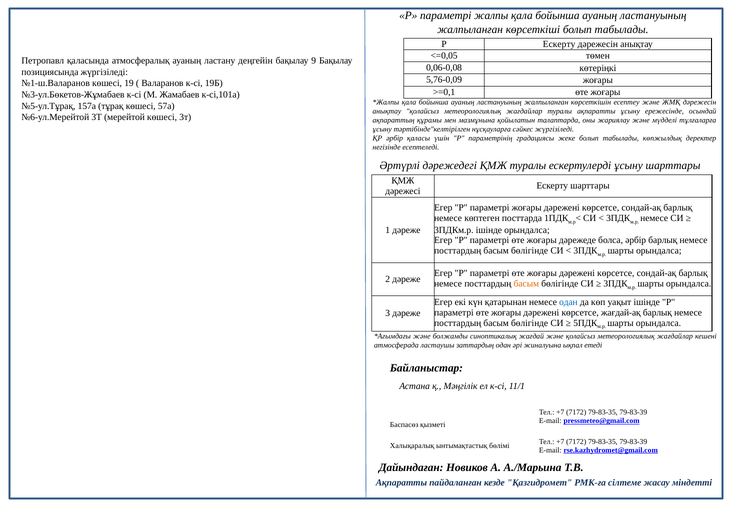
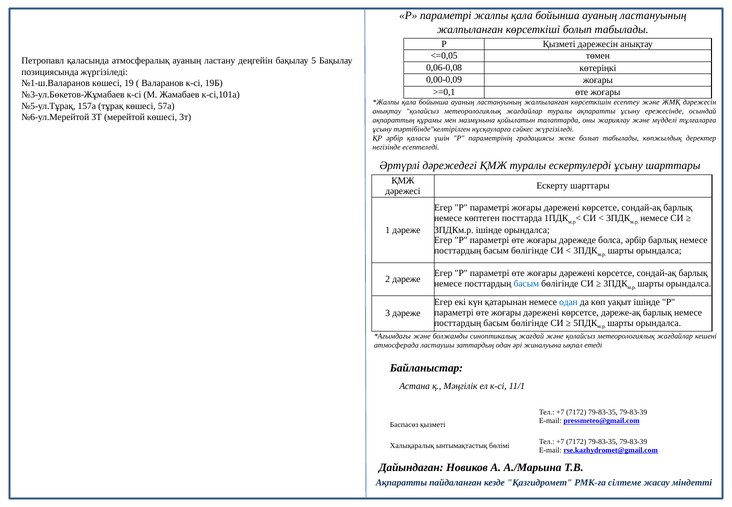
Р Ескерту: Ескерту -> Қызметі (559, 44)
9: 9 -> 5 (314, 61)
5,76-0,09: 5,76-0,09 -> 0,00-0,09 (444, 80)
басым colour: orange -> blue (526, 284)
жағдай-ақ: жағдай-ақ -> дәреже-ақ (621, 312)
